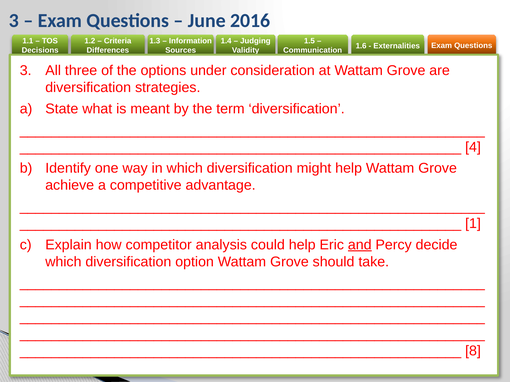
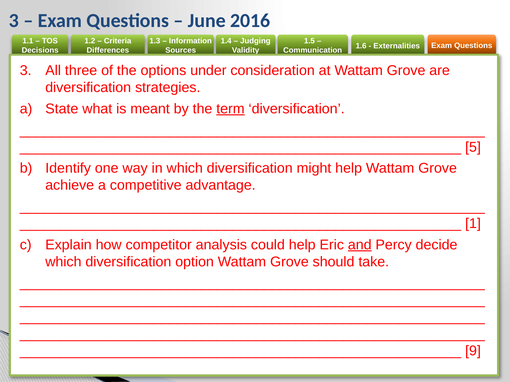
term underline: none -> present (230, 109)
4: 4 -> 5 (473, 147)
8: 8 -> 9 (473, 351)
